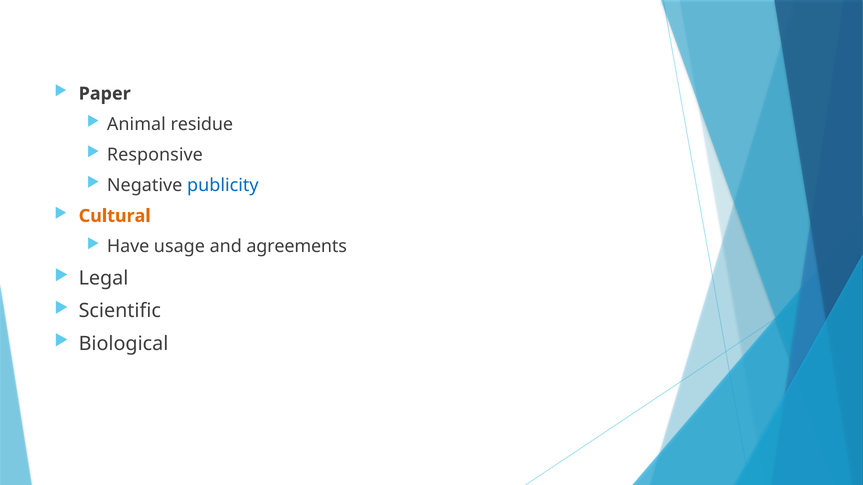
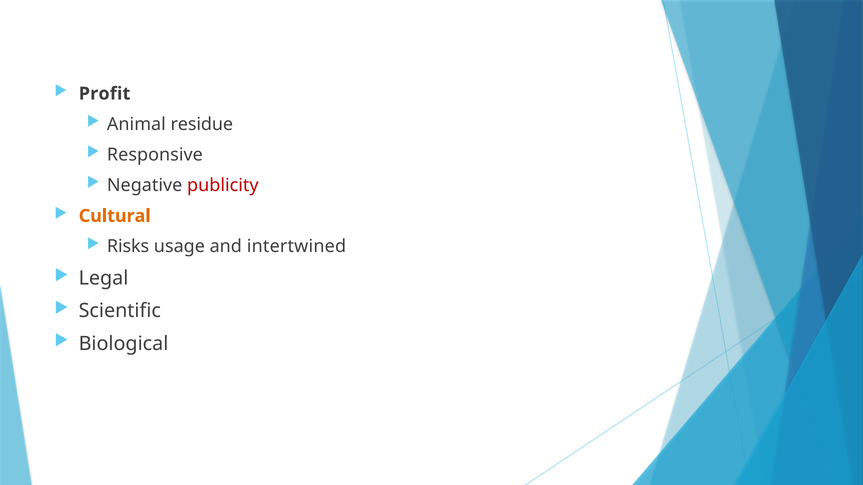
Paper: Paper -> Profit (105, 94)
publicity colour: blue -> red (223, 186)
Have: Have -> Risks (128, 247)
agreements: agreements -> intertwined (296, 247)
